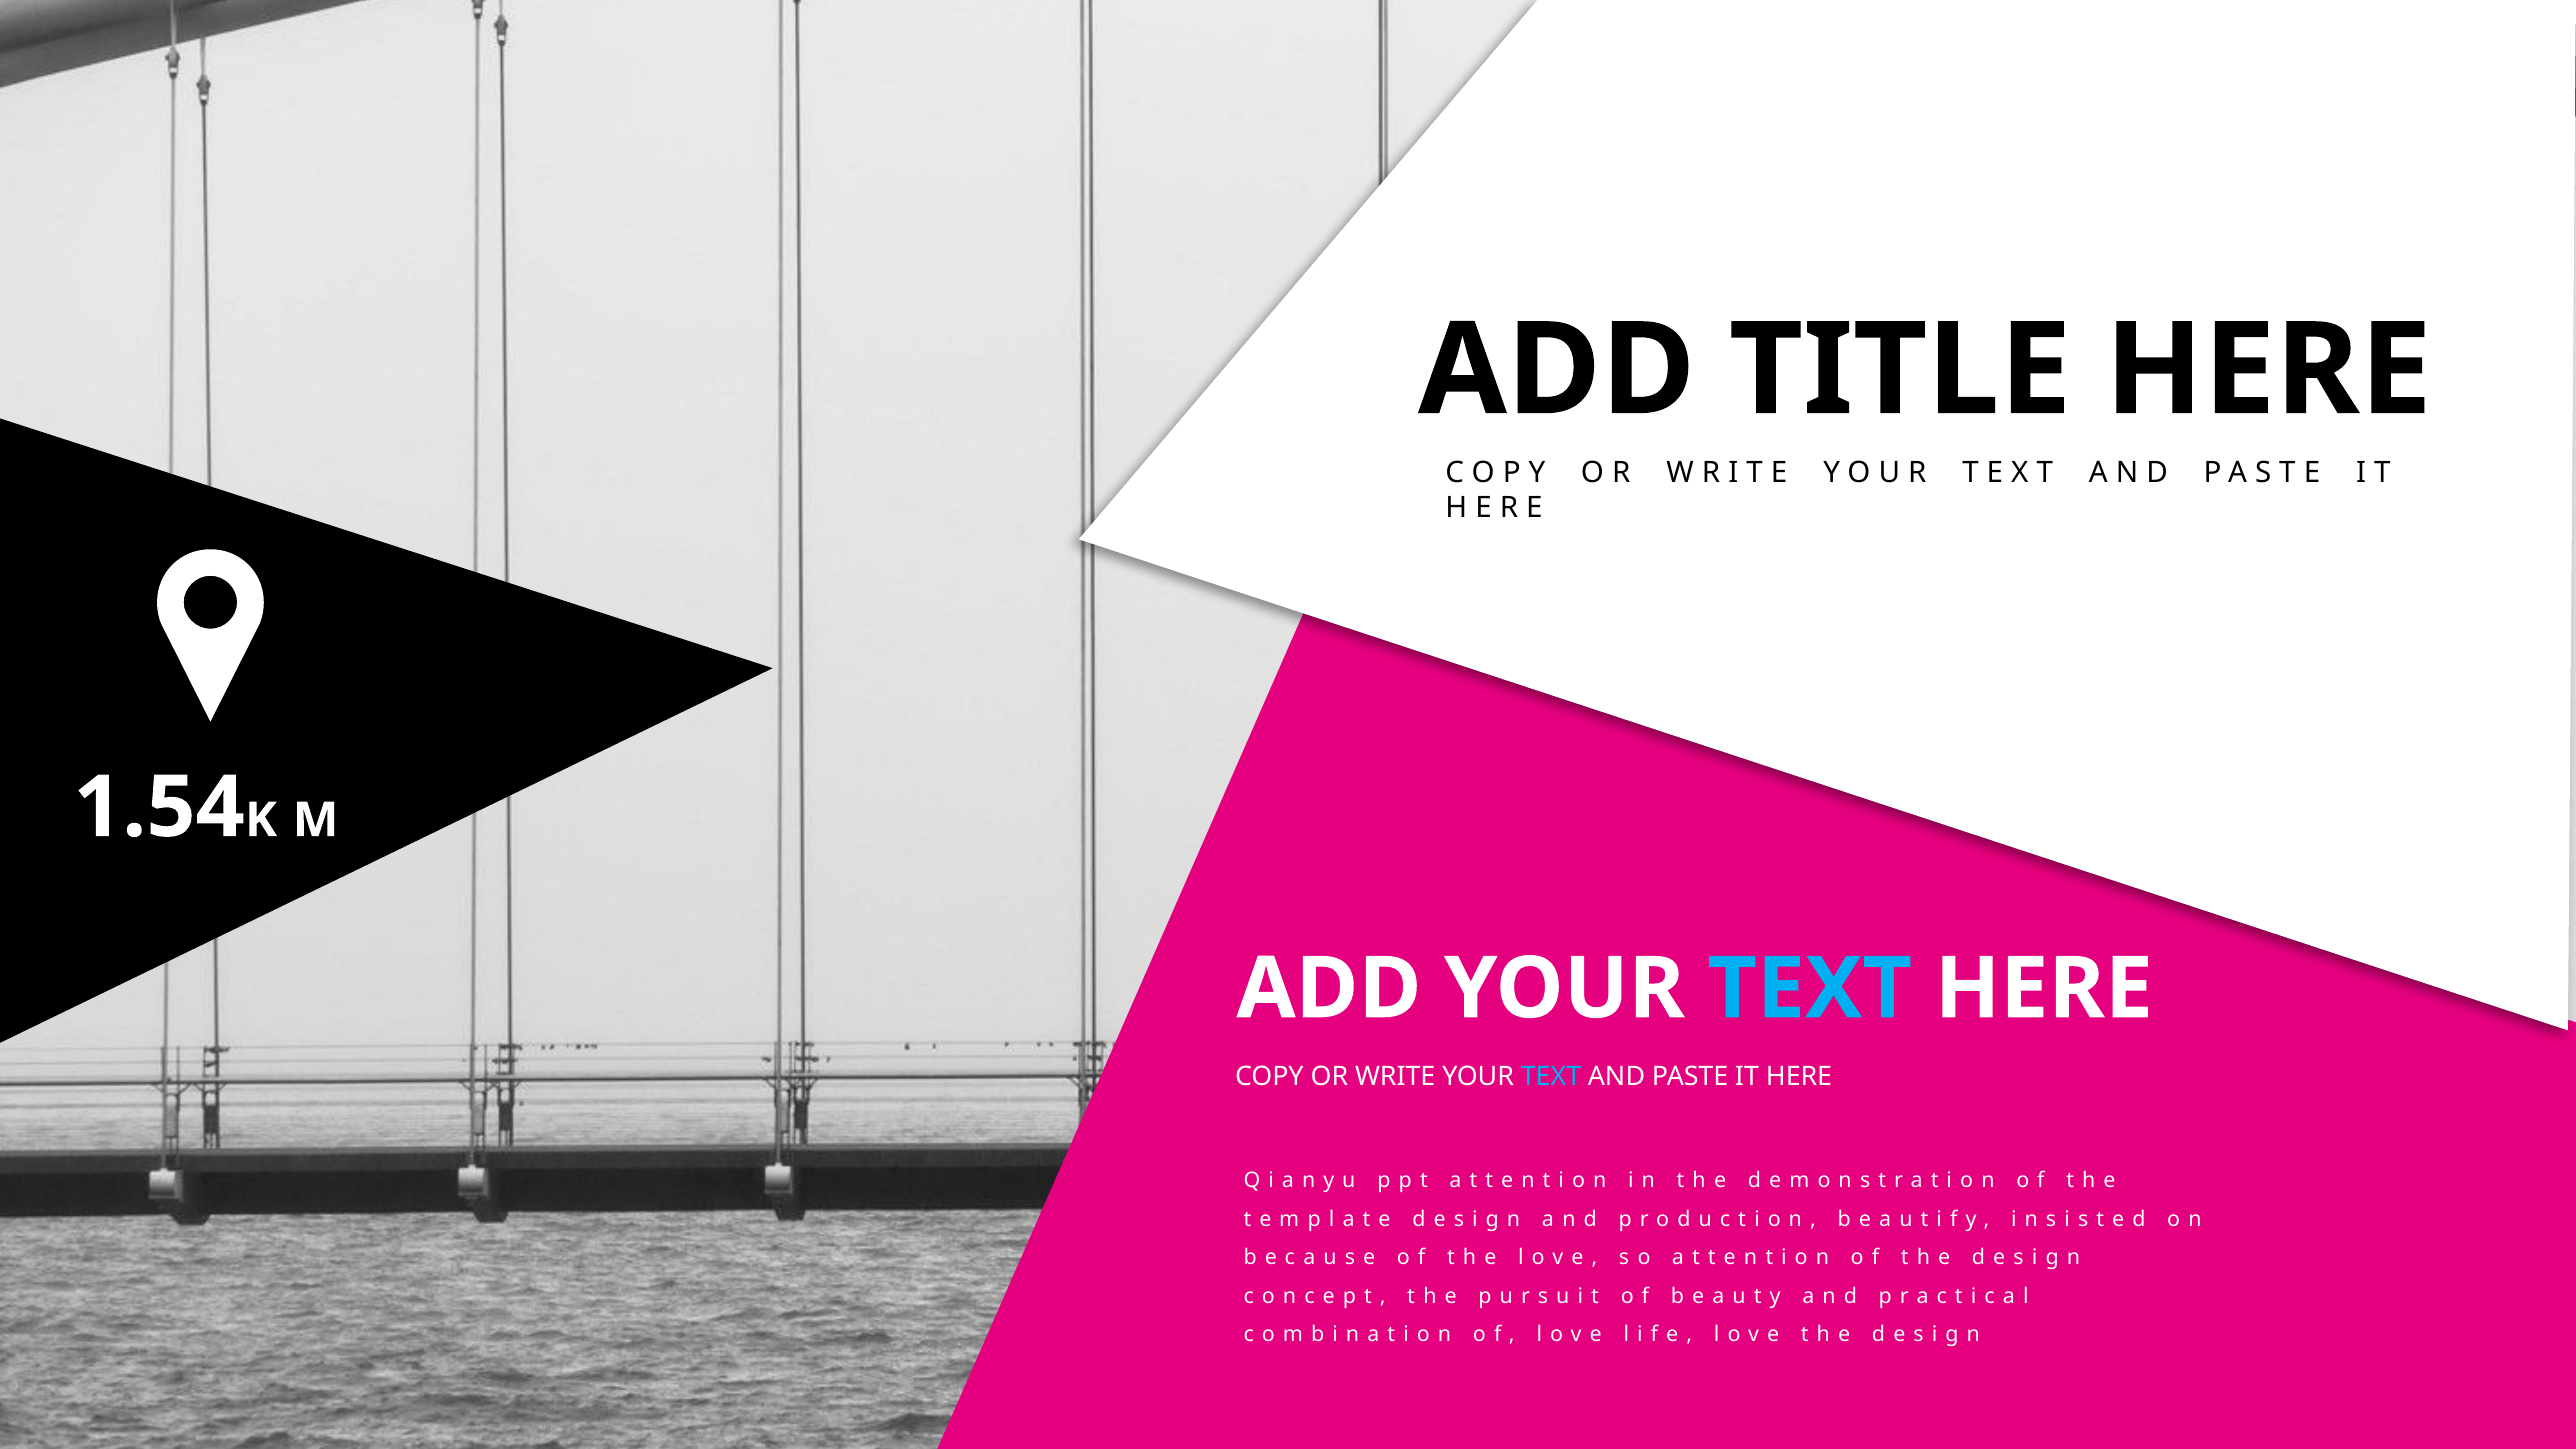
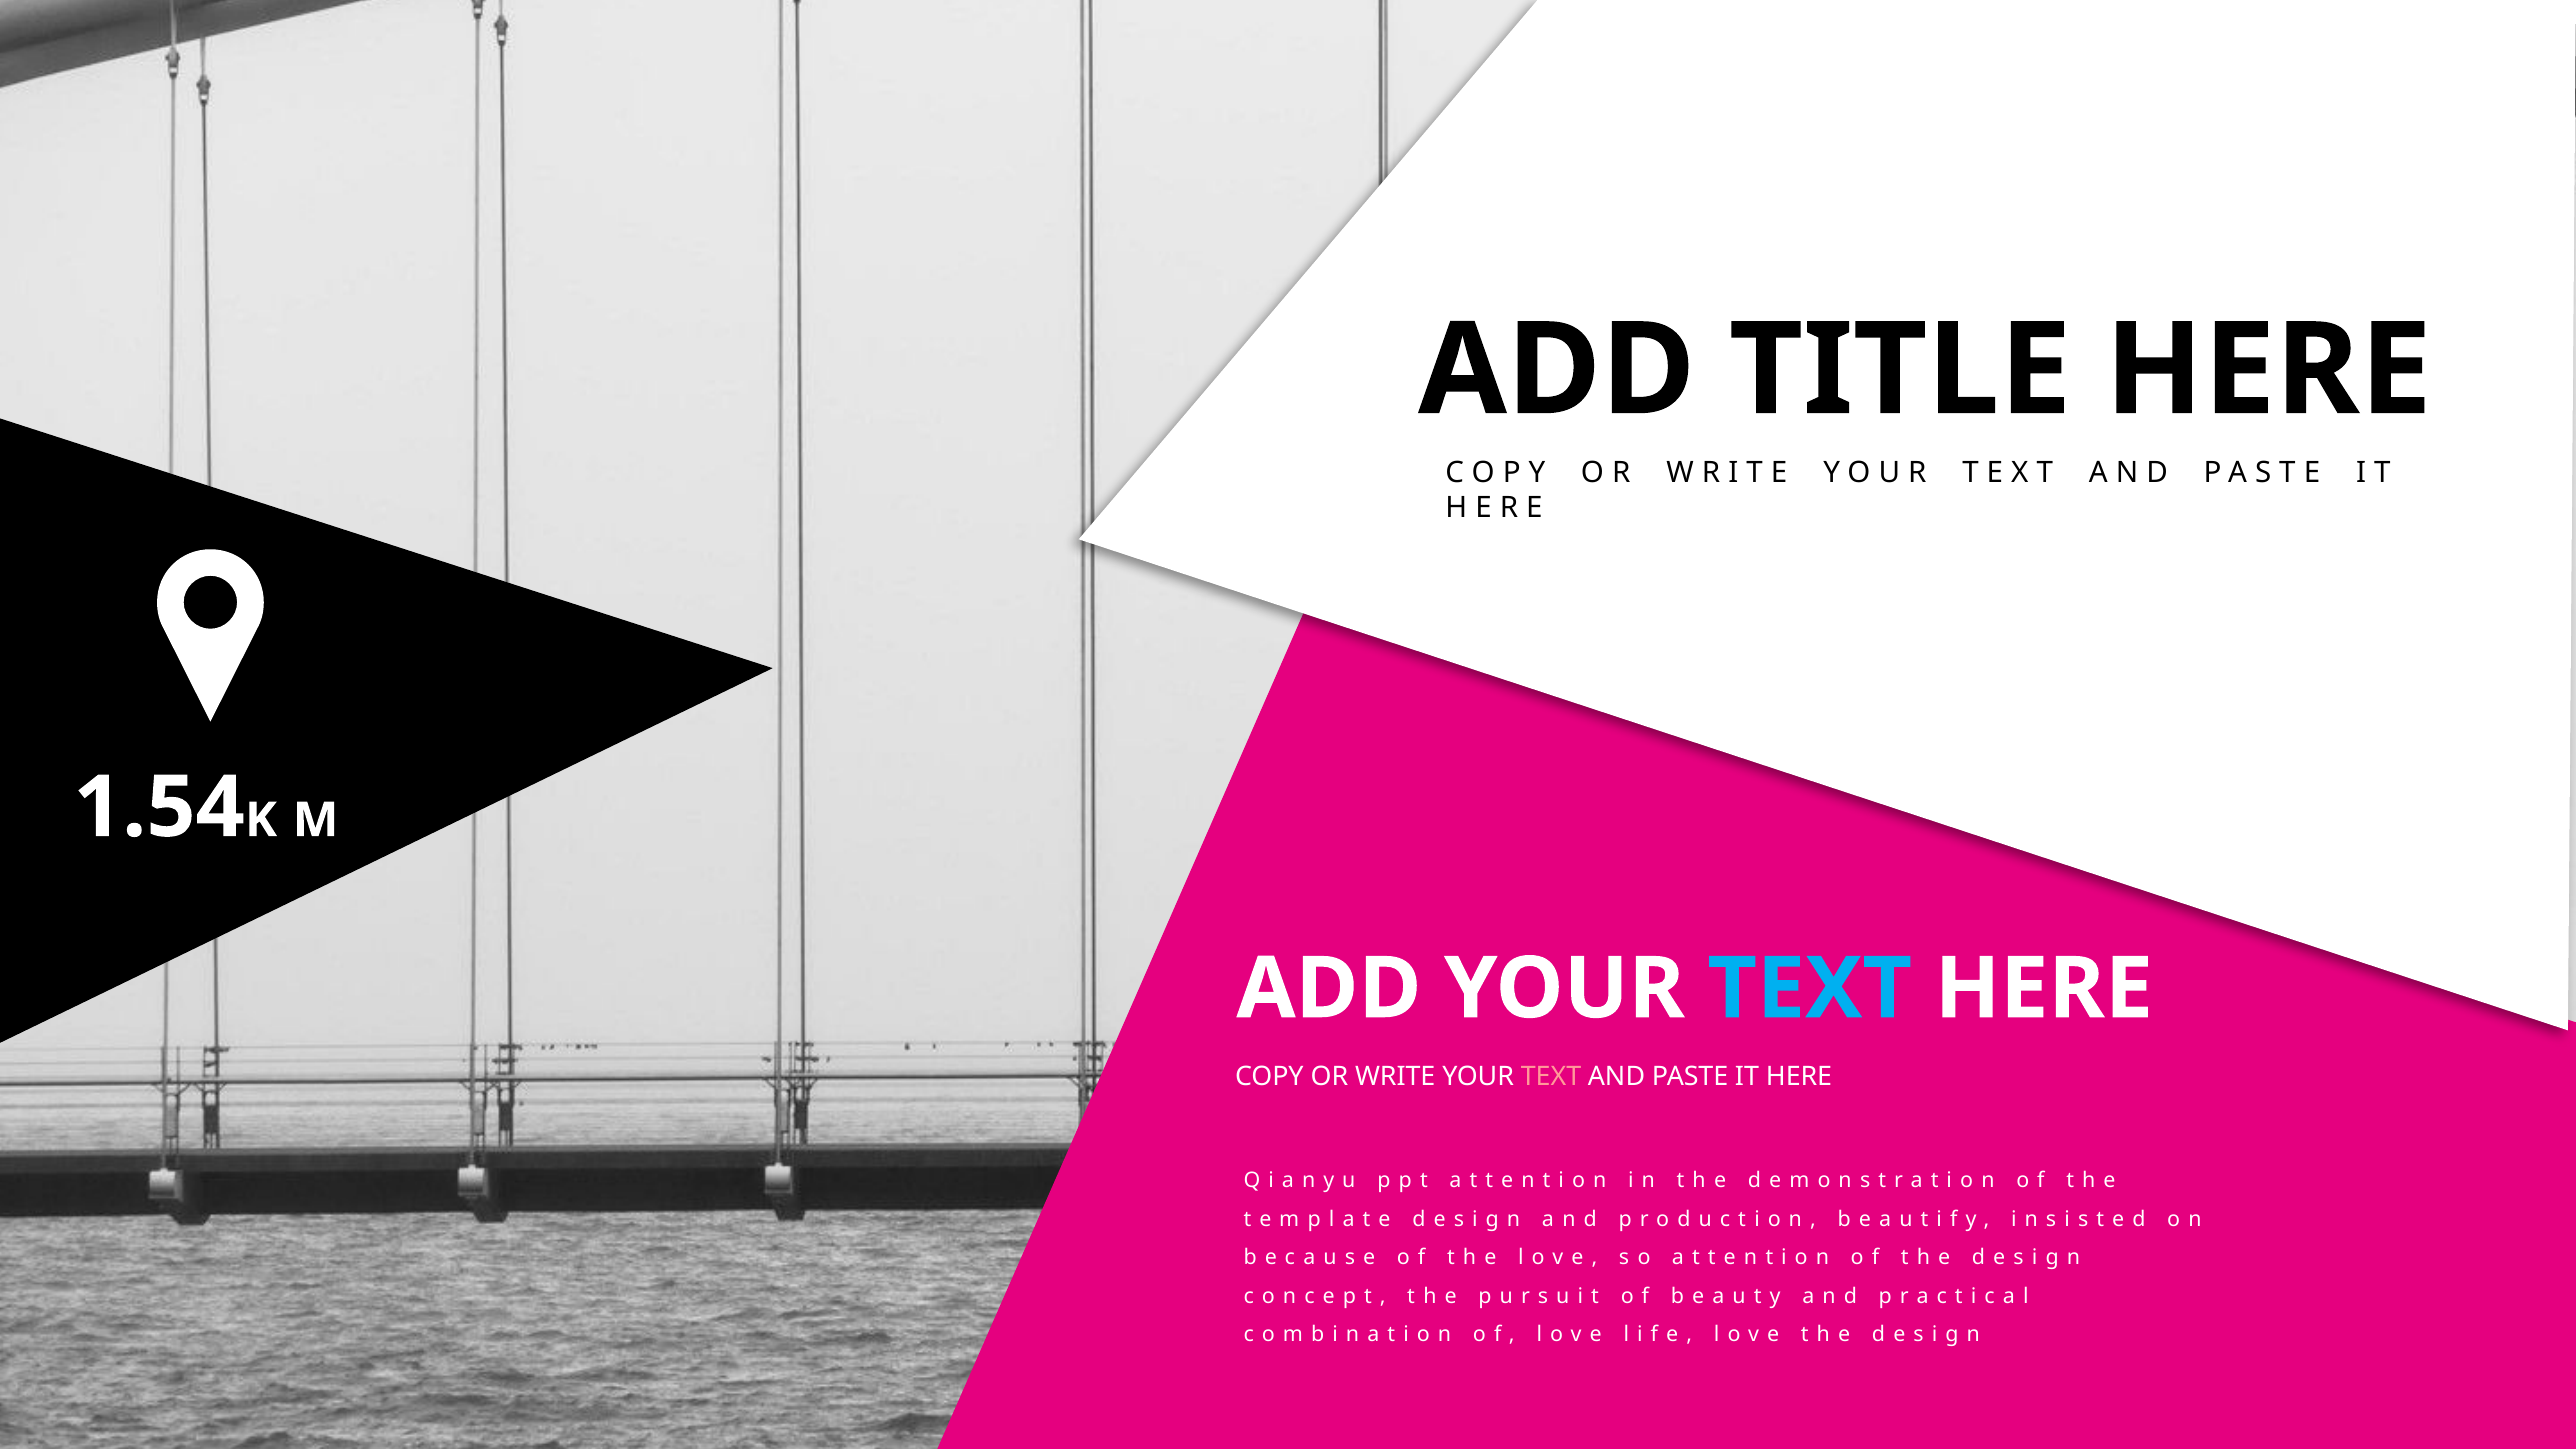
TEXT colour: light blue -> pink (1551, 1077)
